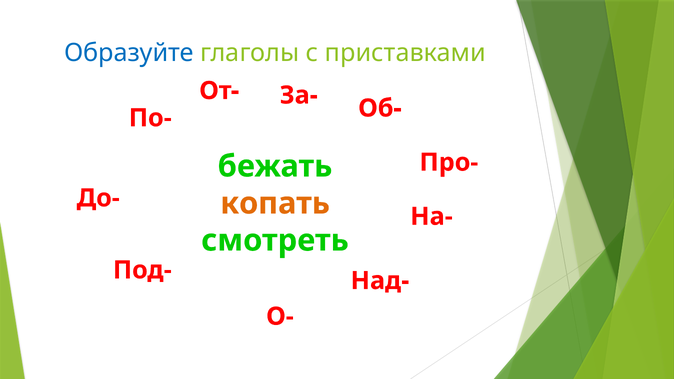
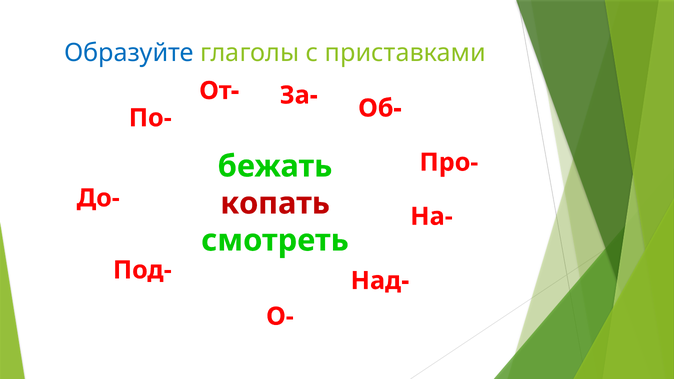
копать colour: orange -> red (275, 203)
